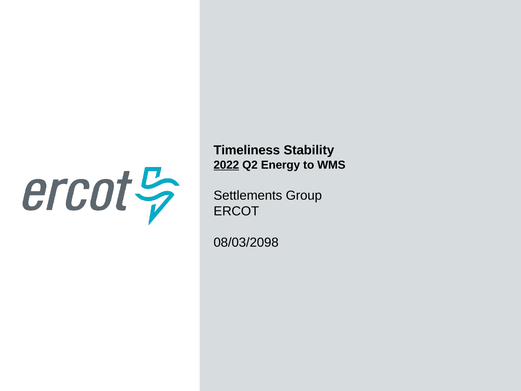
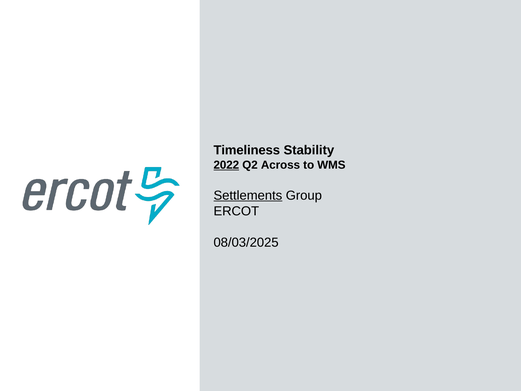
Energy: Energy -> Across (280, 165)
Settlements underline: none -> present (248, 195)
08/03/2098: 08/03/2098 -> 08/03/2025 (246, 242)
